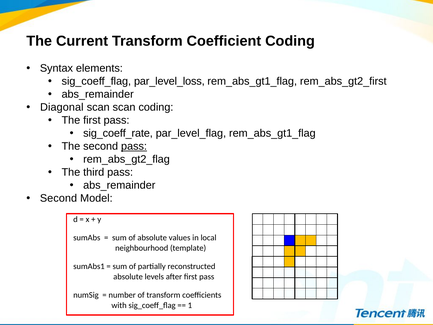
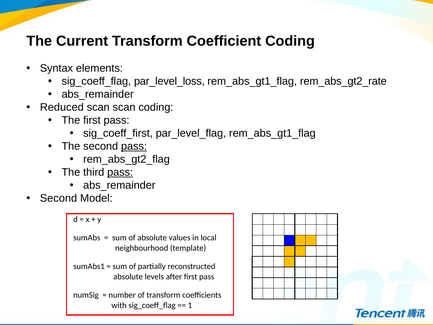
rem_abs_gt2_first: rem_abs_gt2_first -> rem_abs_gt2_rate (343, 81)
Diagonal: Diagonal -> Reduced (62, 107)
sig_coeff_rate: sig_coeff_rate -> sig_coeff_first (118, 133)
pass underline: none -> present (120, 172)
